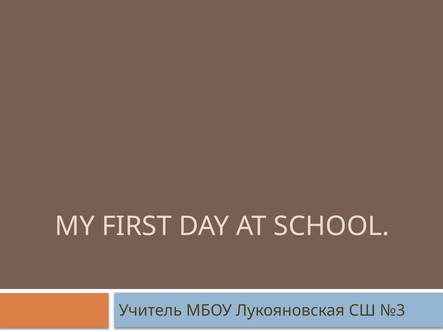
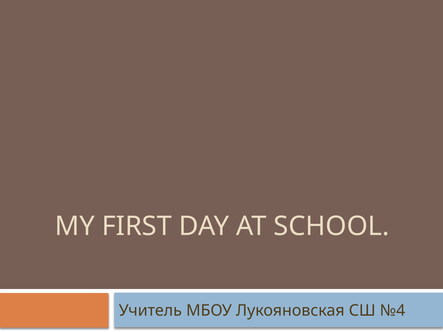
№3: №3 -> №4 (393, 311)
